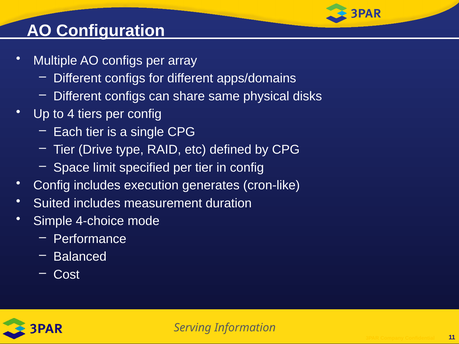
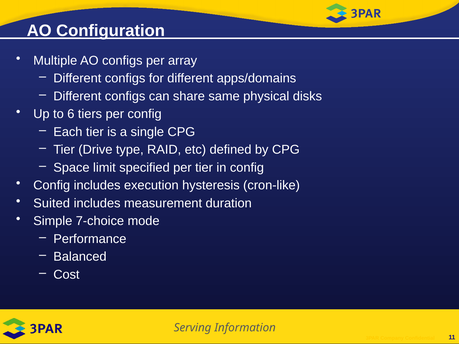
4: 4 -> 6 (71, 114)
generates: generates -> hysteresis (211, 186)
4-choice: 4-choice -> 7-choice (100, 221)
